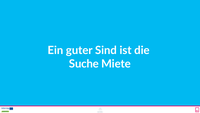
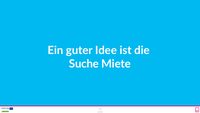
Sind: Sind -> Idee (106, 50)
